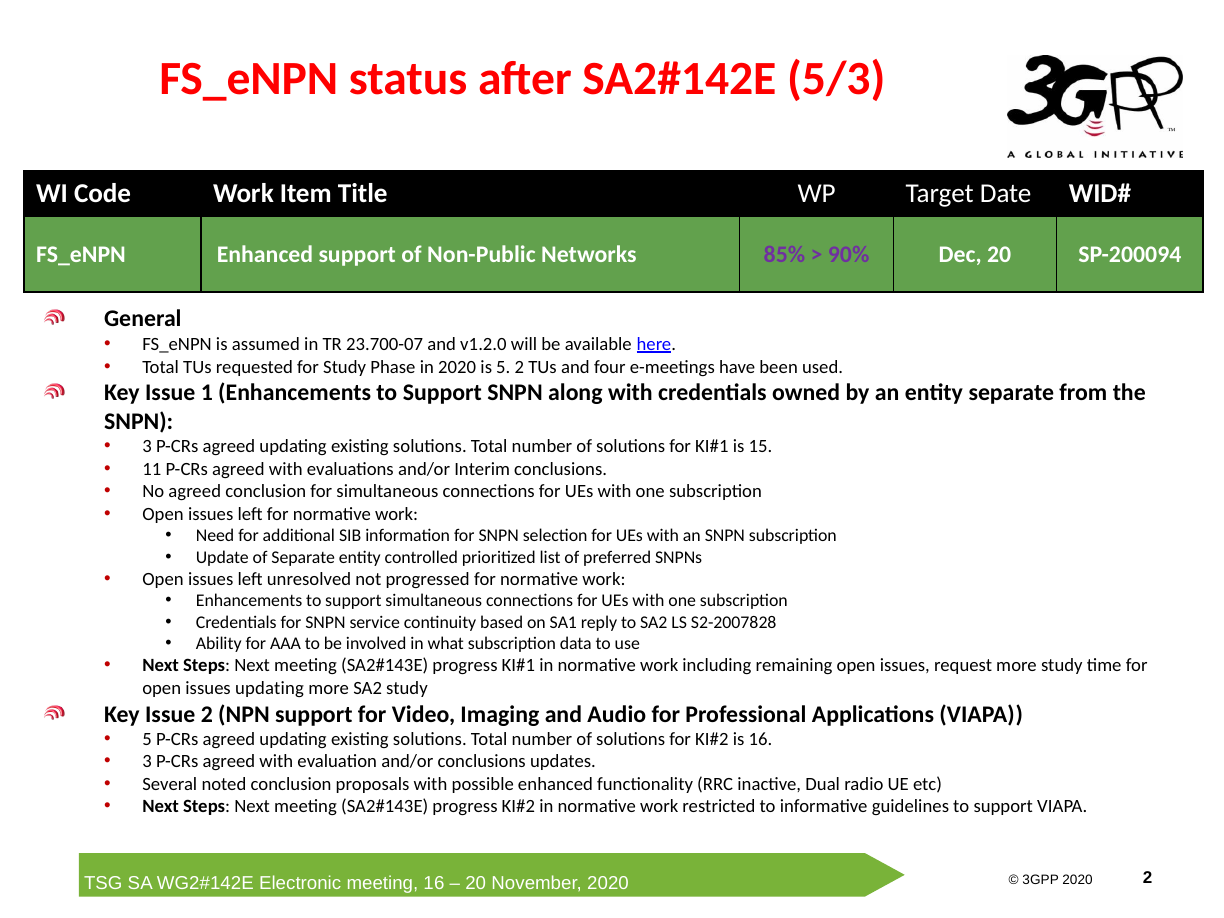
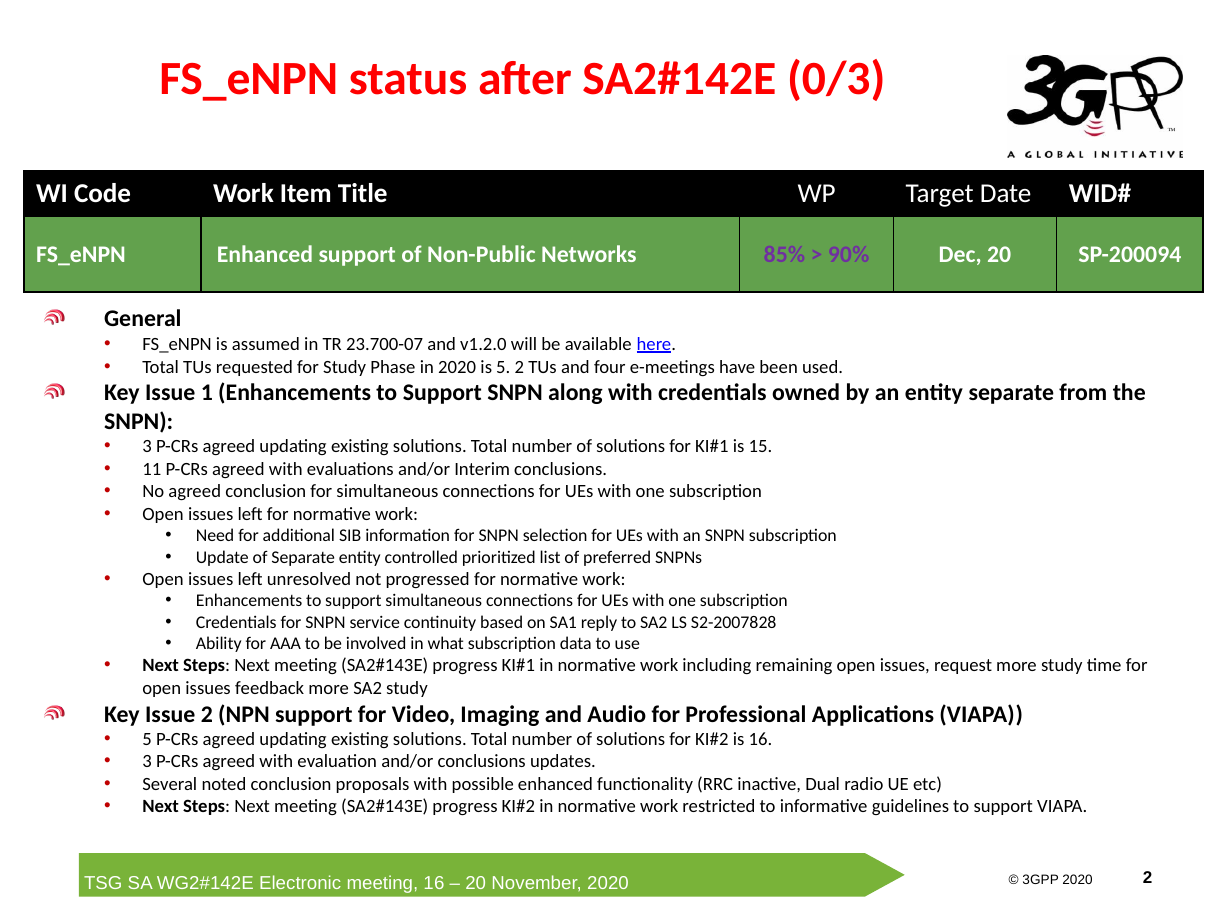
5/3: 5/3 -> 0/3 (836, 79)
issues updating: updating -> feedback (270, 688)
